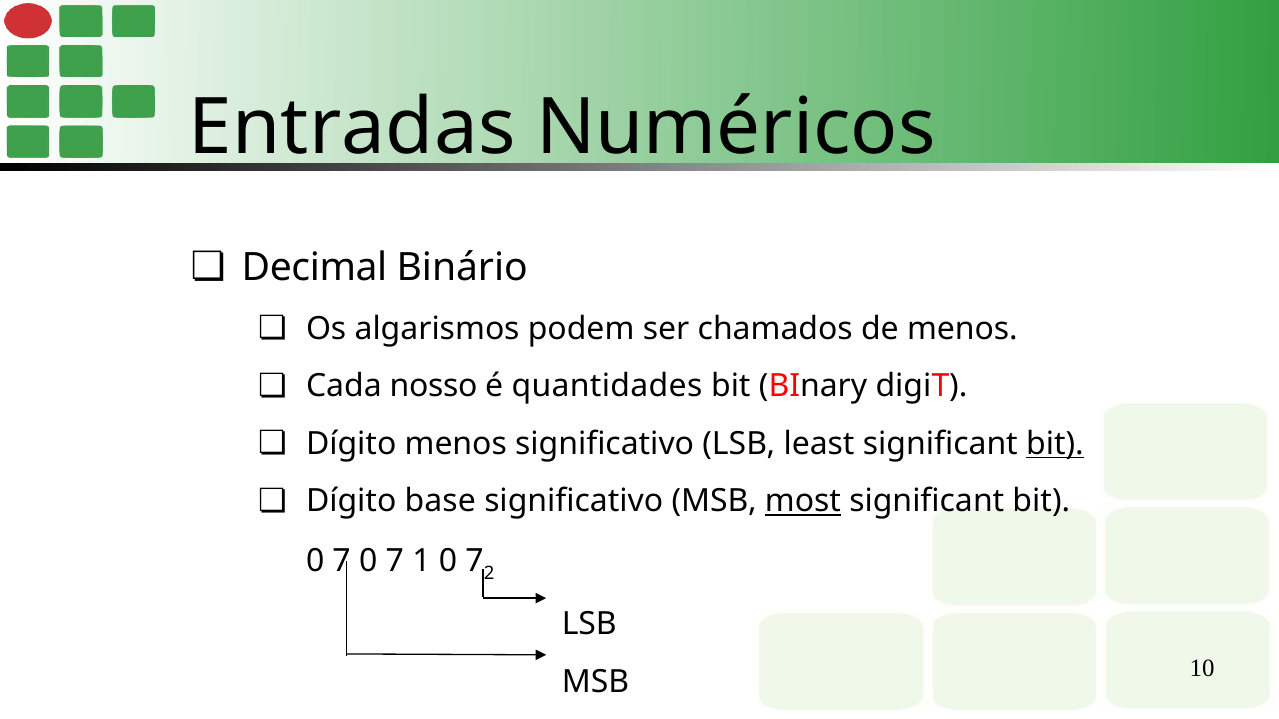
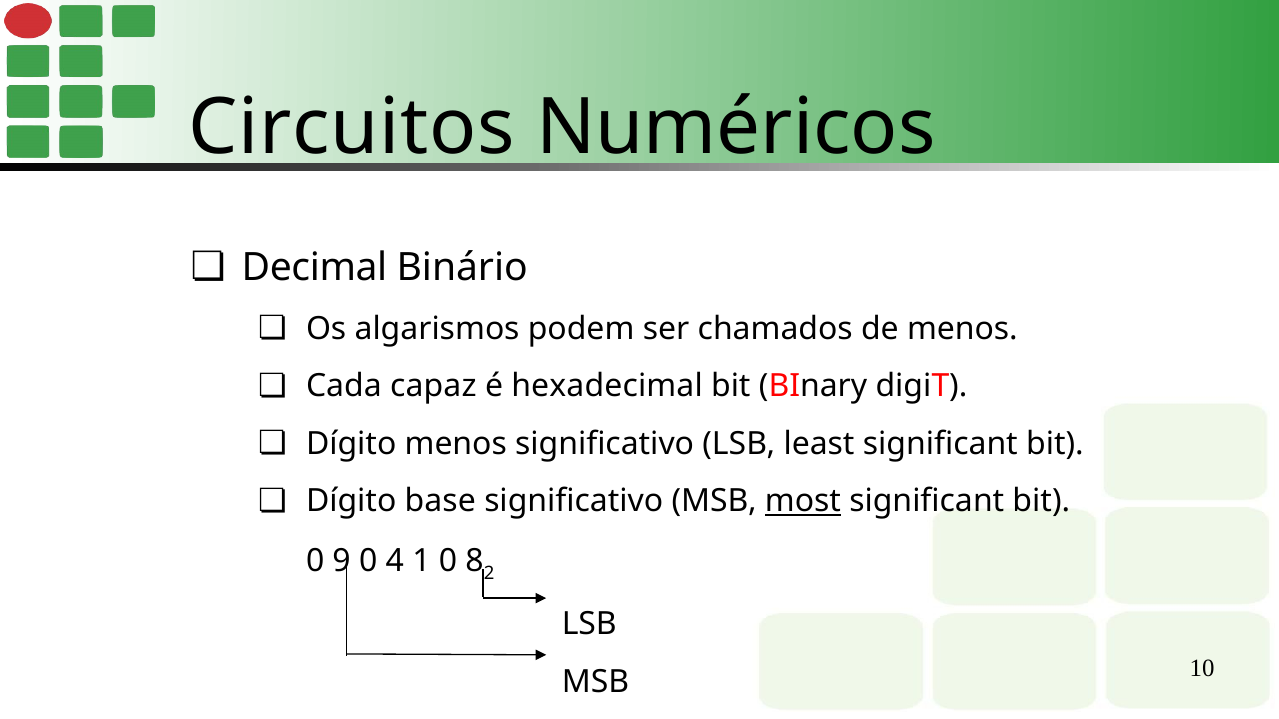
Entradas: Entradas -> Circuitos (352, 128)
nosso: nosso -> capaz (433, 386)
quantidades: quantidades -> hexadecimal (607, 386)
bit underline: present -> none (1055, 444)
7: 7 -> 9 (342, 562)
7: 7 -> 4 (395, 562)
1 0 7: 7 -> 8 (474, 562)
